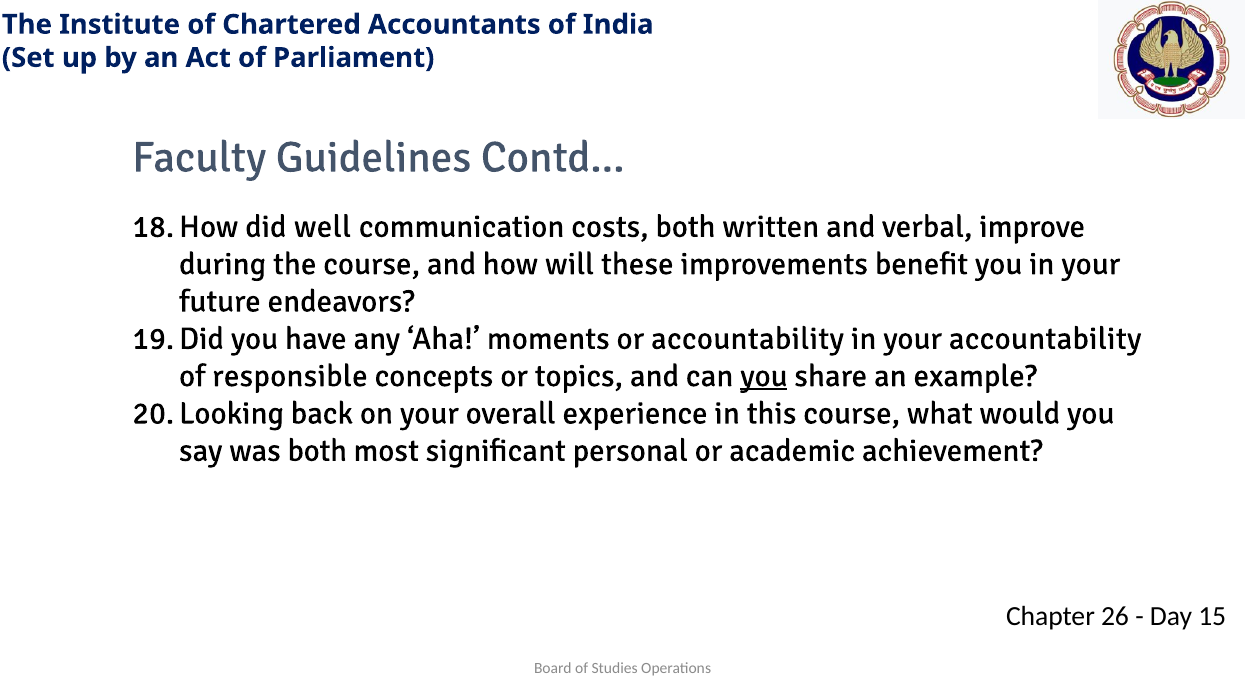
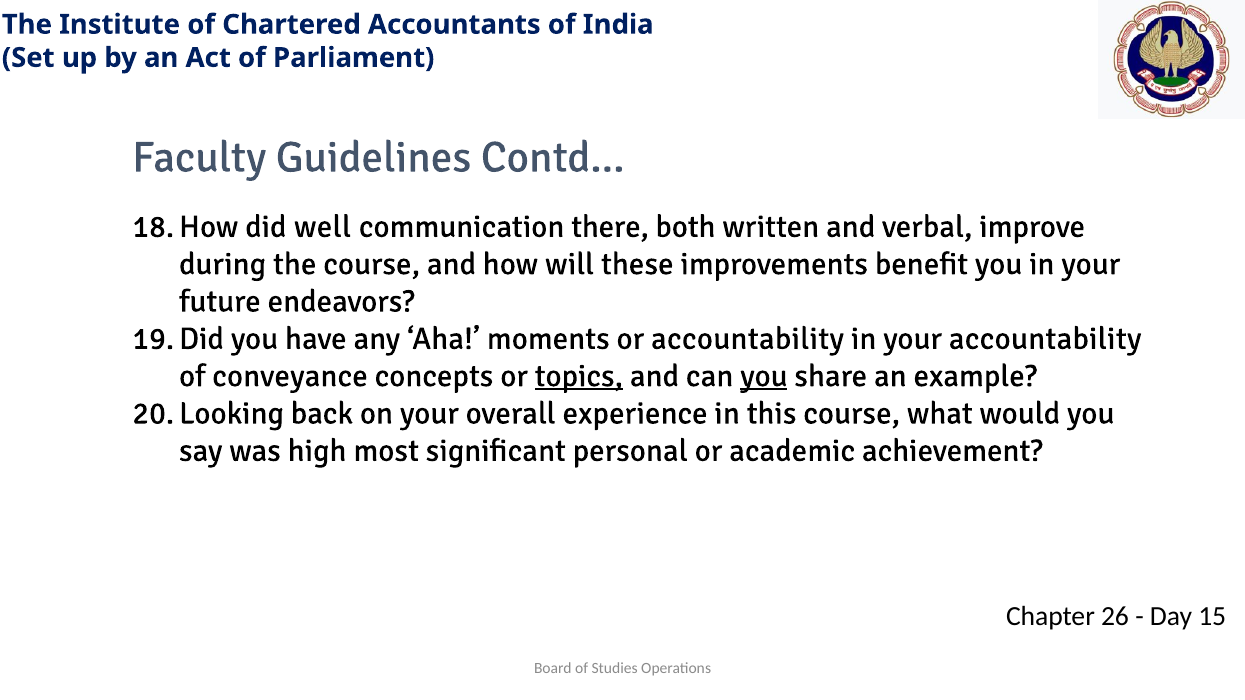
costs: costs -> there (610, 227)
responsible: responsible -> conveyance (290, 376)
topics underline: none -> present (579, 376)
was both: both -> high (317, 451)
